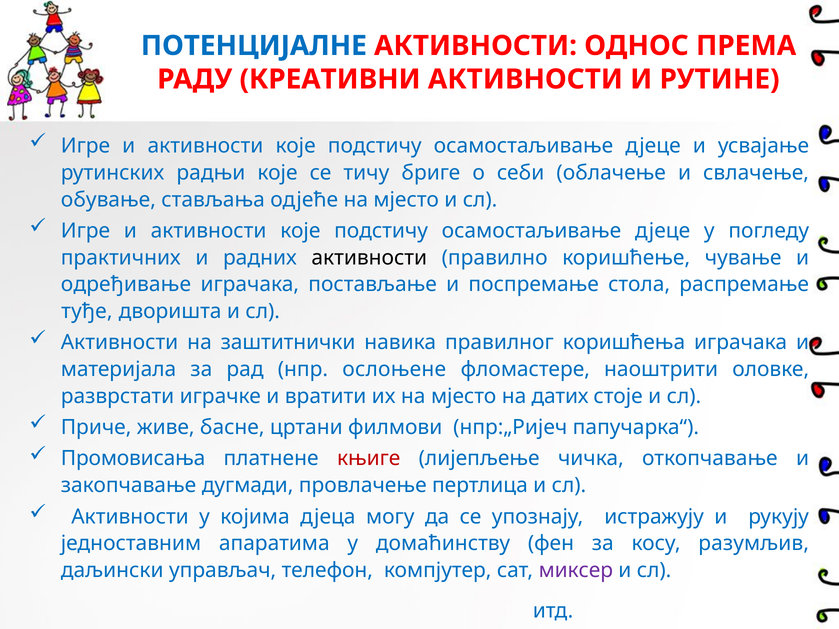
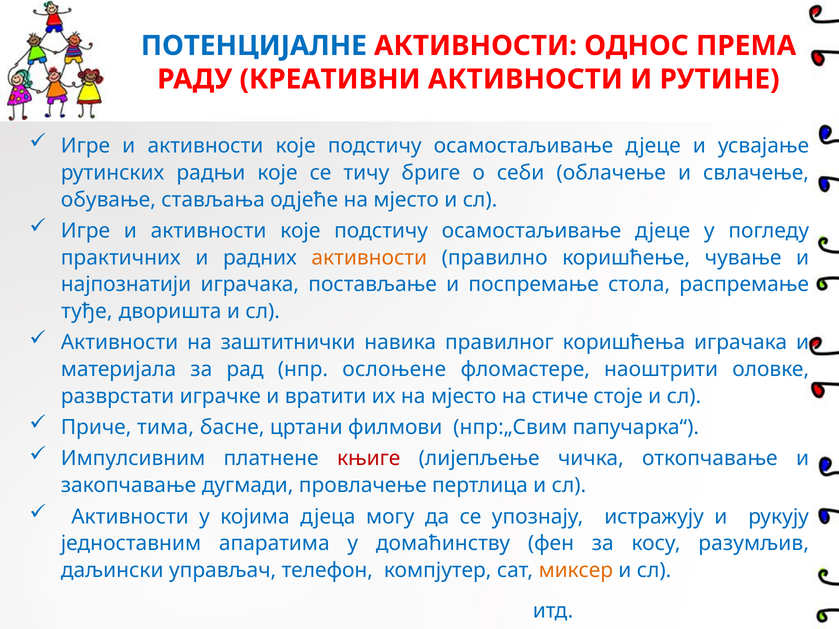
активности colour: black -> orange (369, 258)
одређивање: одређивање -> најпознатији (126, 285)
датих: датих -> стиче (560, 397)
живе: живе -> тима (166, 428)
нпр:„Ријеч: нпр:„Ријеч -> нпр:„Свим (510, 428)
Промовисања: Промовисања -> Импулсивним (133, 459)
миксер colour: purple -> orange (576, 571)
